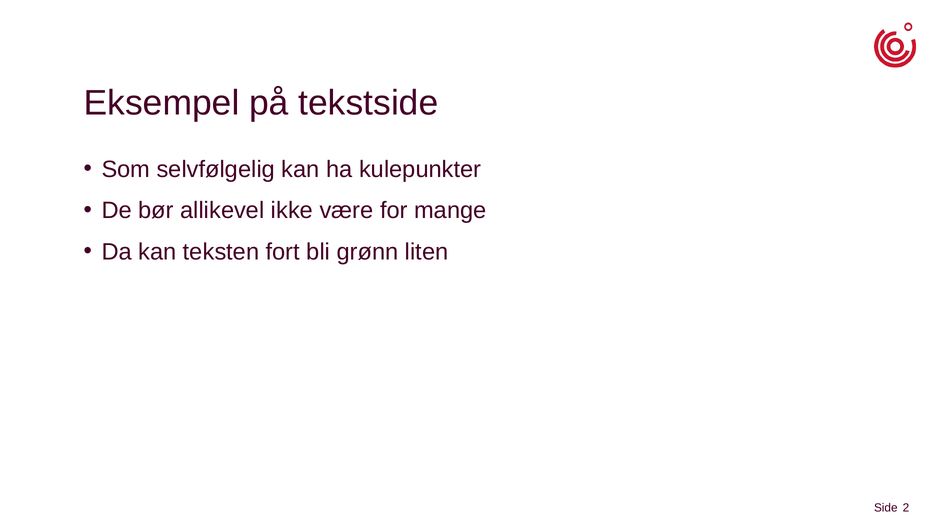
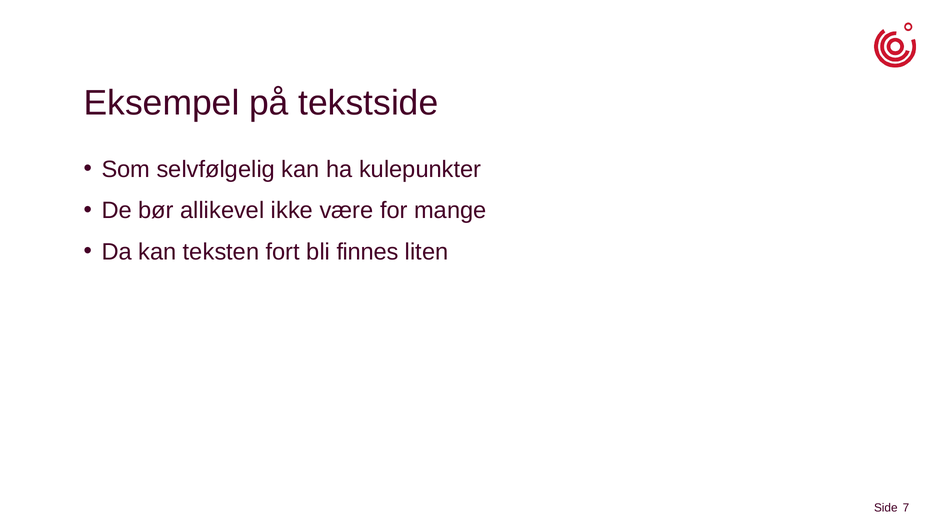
grønn: grønn -> finnes (368, 252)
2: 2 -> 7 (906, 508)
